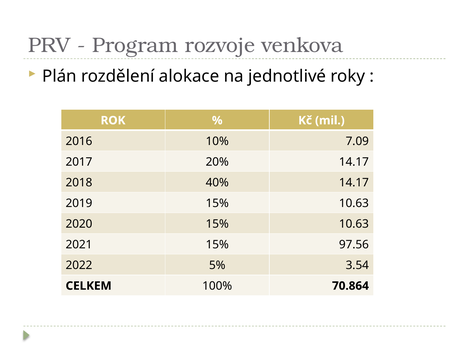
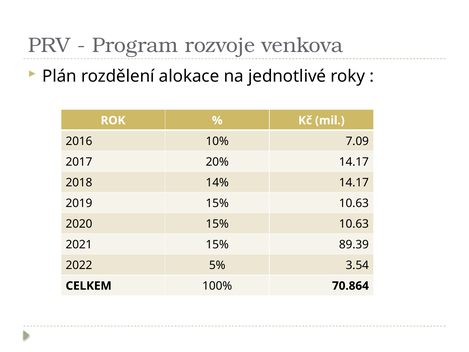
40%: 40% -> 14% (217, 182)
97.56: 97.56 -> 89.39 (354, 244)
